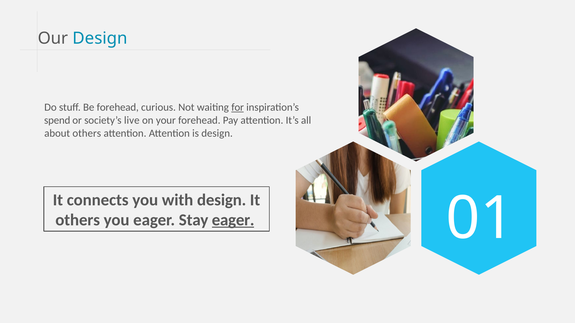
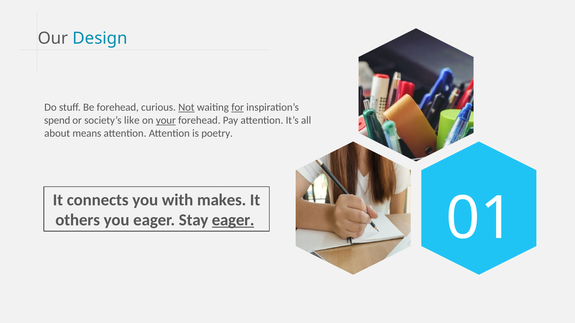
Not underline: none -> present (186, 107)
live: live -> like (132, 120)
your underline: none -> present (166, 120)
about others: others -> means (87, 133)
is design: design -> poetry (217, 133)
with design: design -> makes (222, 200)
